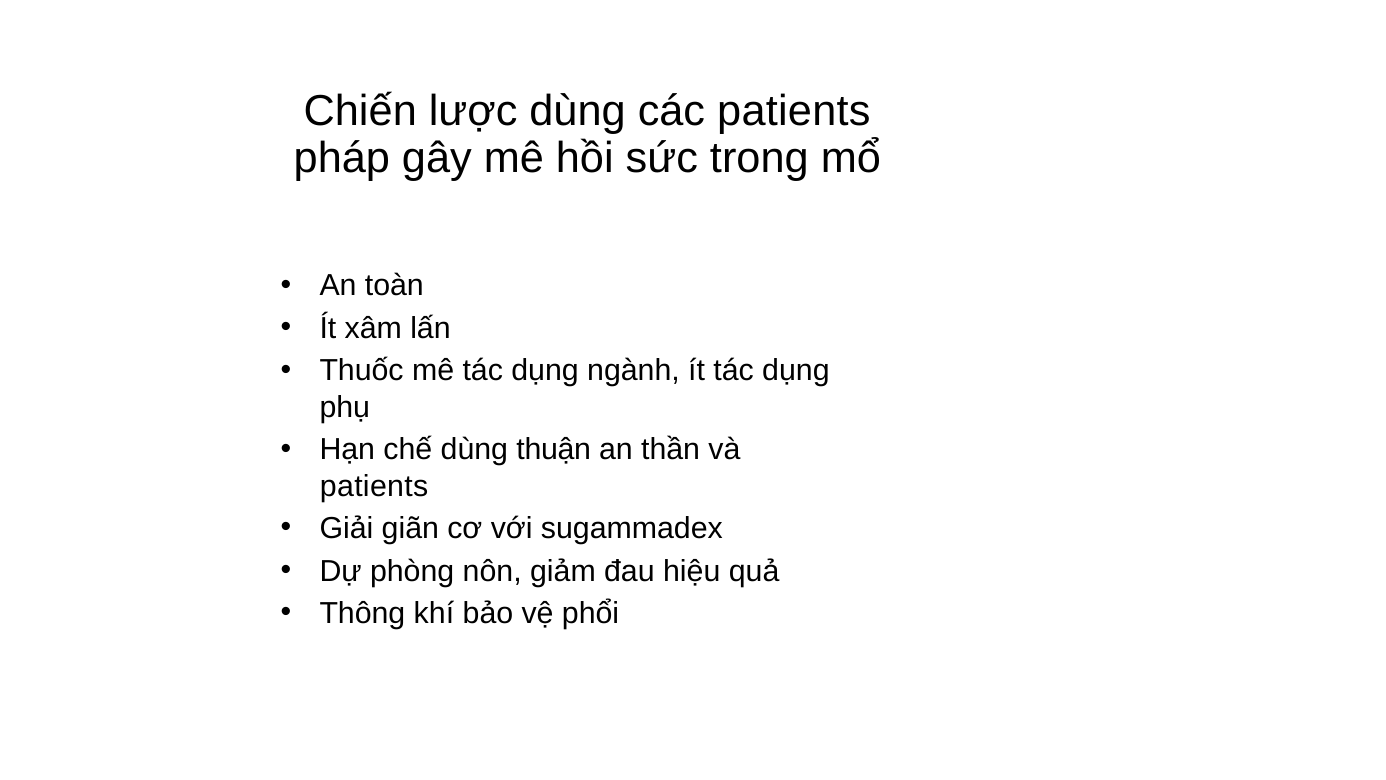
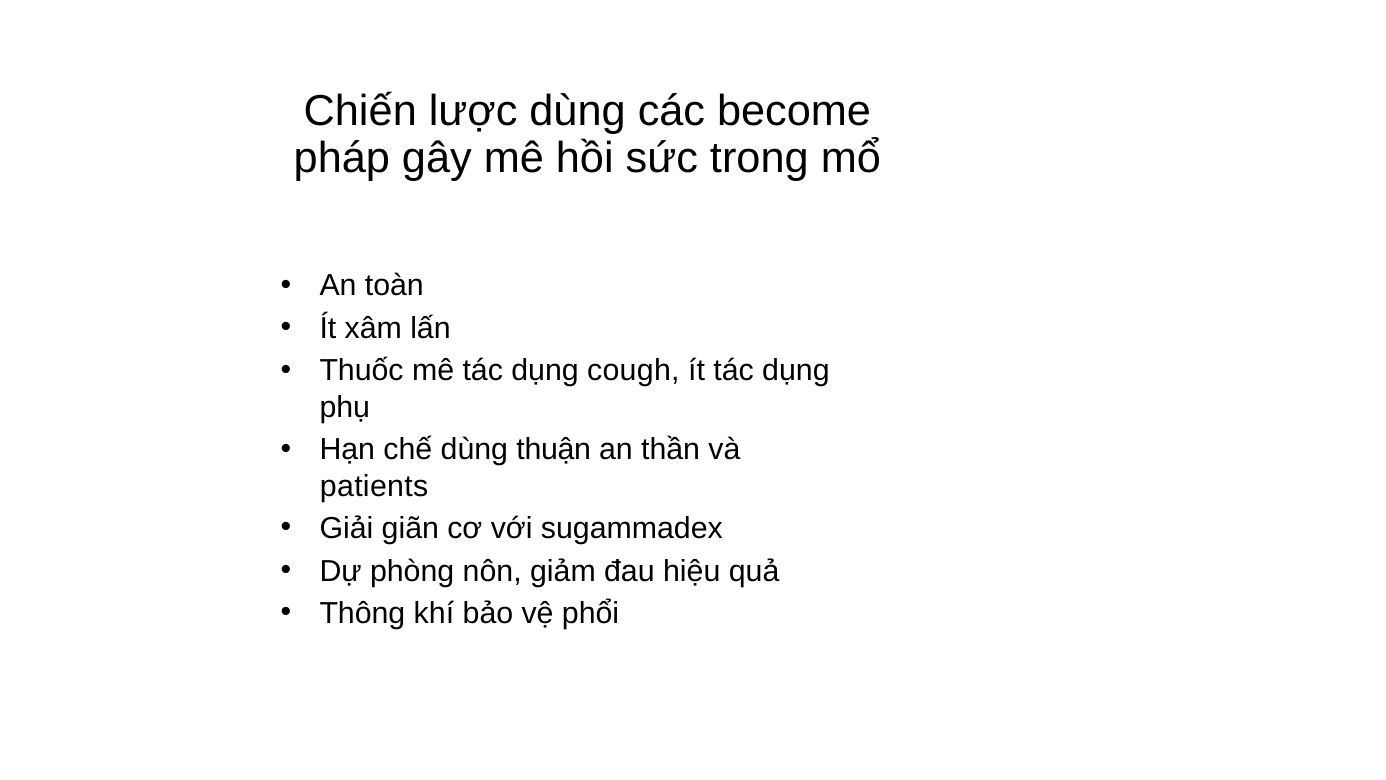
các patients: patients -> become (794, 111)
ngành: ngành -> cough (633, 371)
